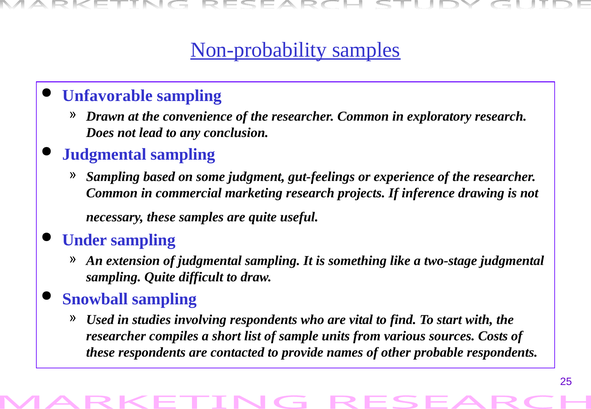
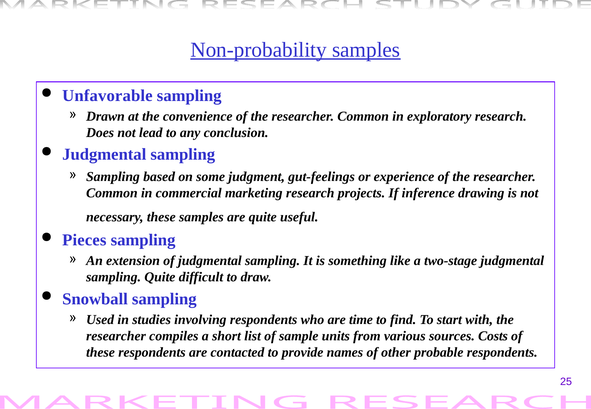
Under: Under -> Pieces (84, 240)
vital: vital -> time (361, 320)
